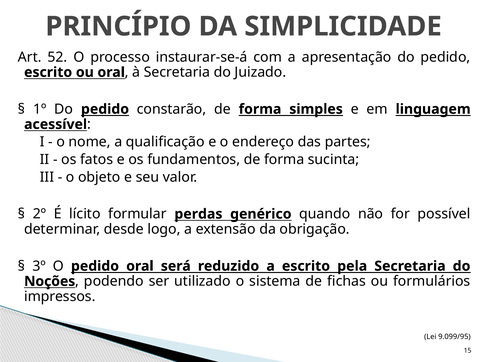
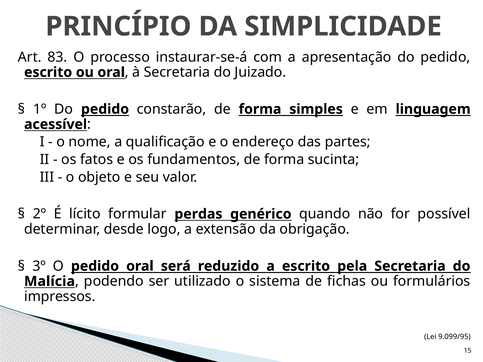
52: 52 -> 83 (57, 57)
Noções: Noções -> Malícia (50, 281)
